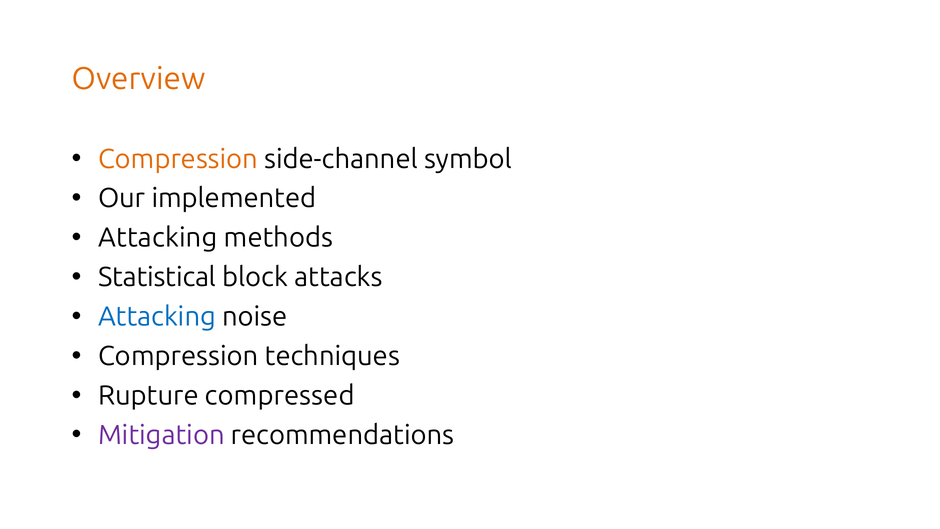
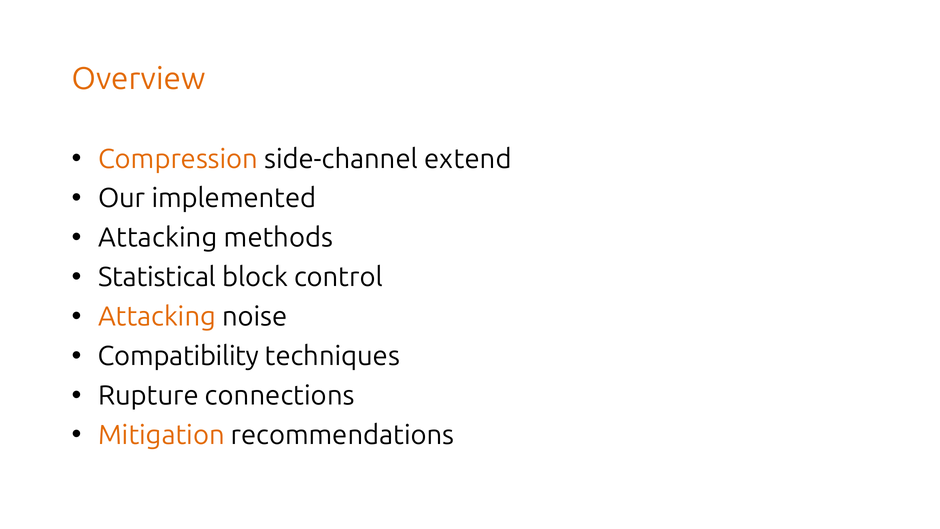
symbol: symbol -> extend (468, 159)
attacks: attacks -> control (338, 277)
Attacking colour: blue -> orange (157, 317)
Compression: Compression -> Compatibility (179, 356)
compressed: compressed -> connections (280, 395)
Mitigation colour: purple -> orange (161, 435)
